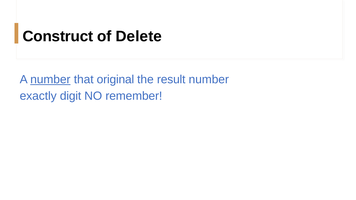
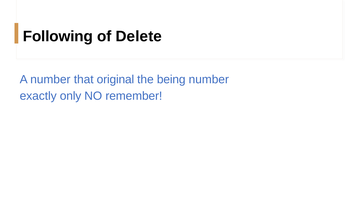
Construct: Construct -> Following (58, 36)
number underline: present -> none (50, 80)
result: result -> being (171, 80)
digit: digit -> only (71, 96)
